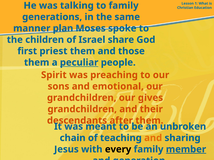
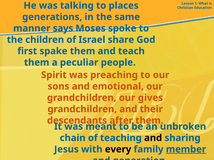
to family: family -> places (124, 6)
plan: plan -> says (63, 28)
priest: priest -> spake (54, 51)
those: those -> teach (131, 51)
peculiar underline: present -> none (79, 63)
and colour: orange -> black (153, 138)
